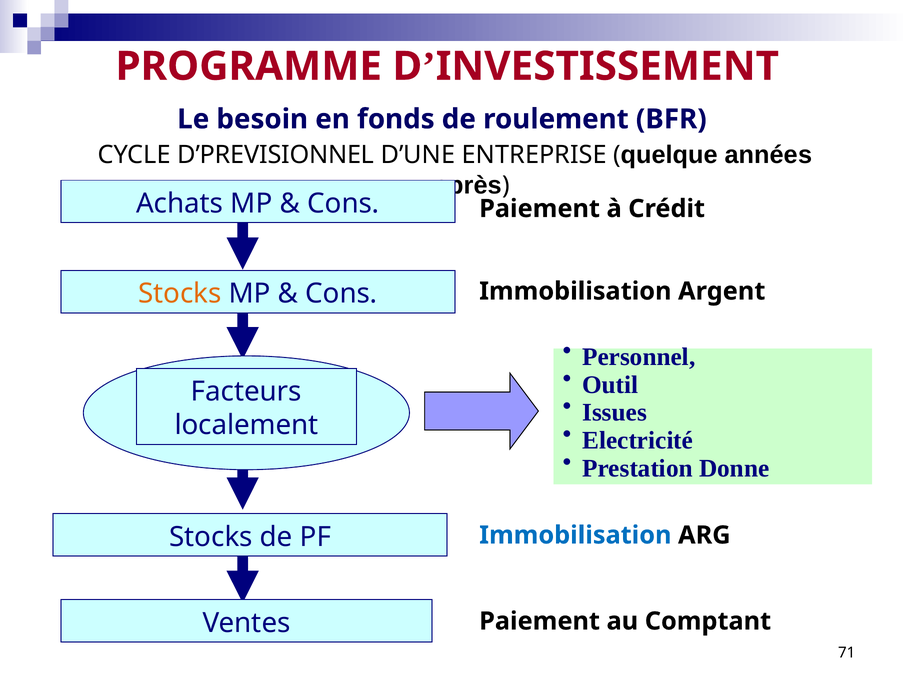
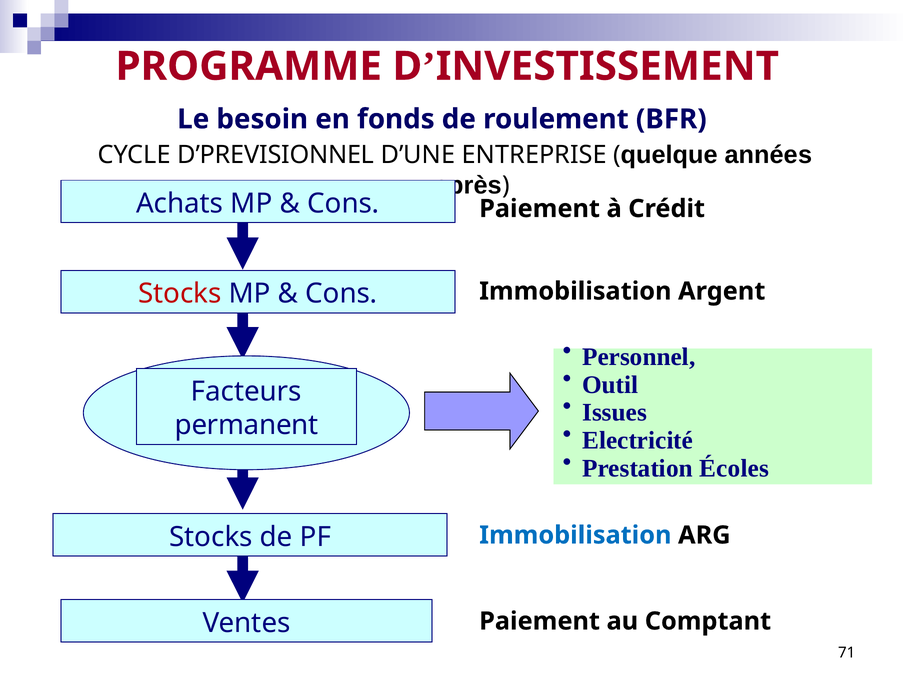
Stocks colour: orange -> red (180, 293)
localement: localement -> permanent (247, 425)
Donne: Donne -> Écoles (734, 468)
